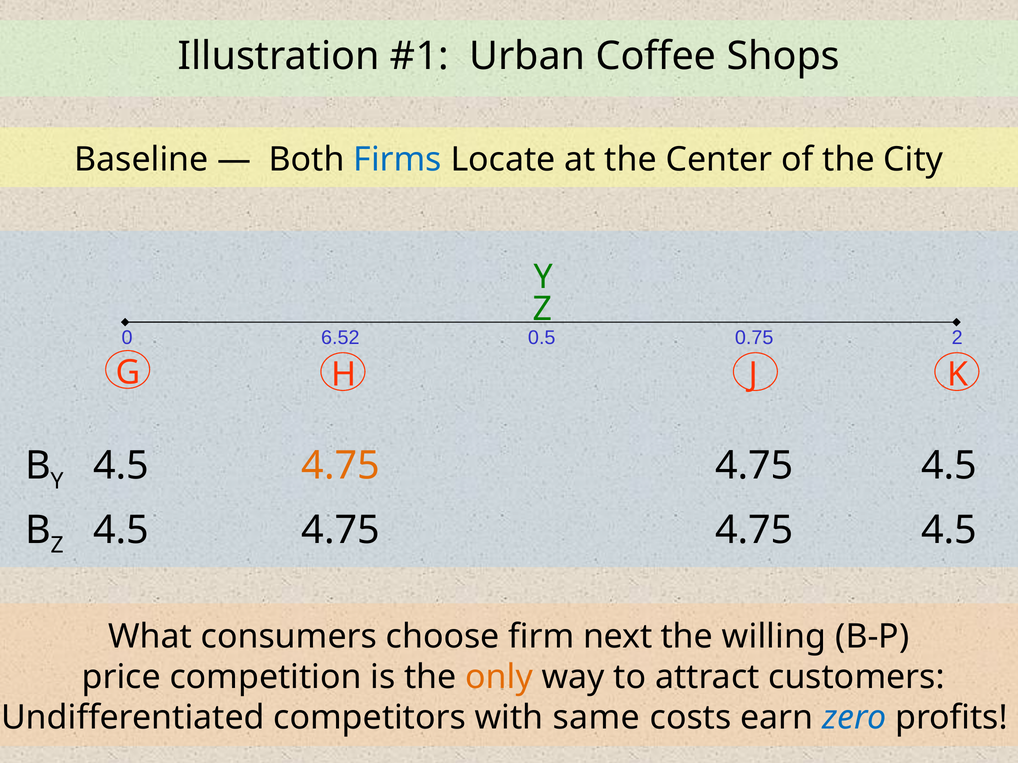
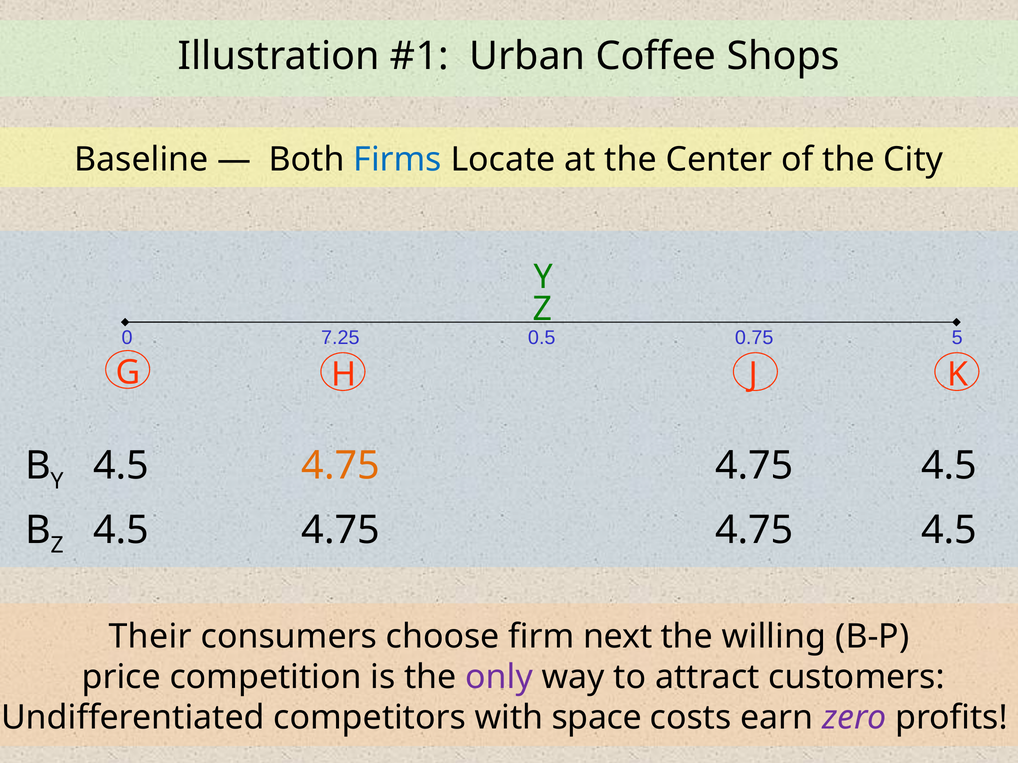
6.52: 6.52 -> 7.25 (340, 338)
2: 2 -> 5 (957, 338)
What: What -> Their (150, 637)
only colour: orange -> purple (499, 678)
same: same -> space (597, 718)
zero colour: blue -> purple (854, 718)
